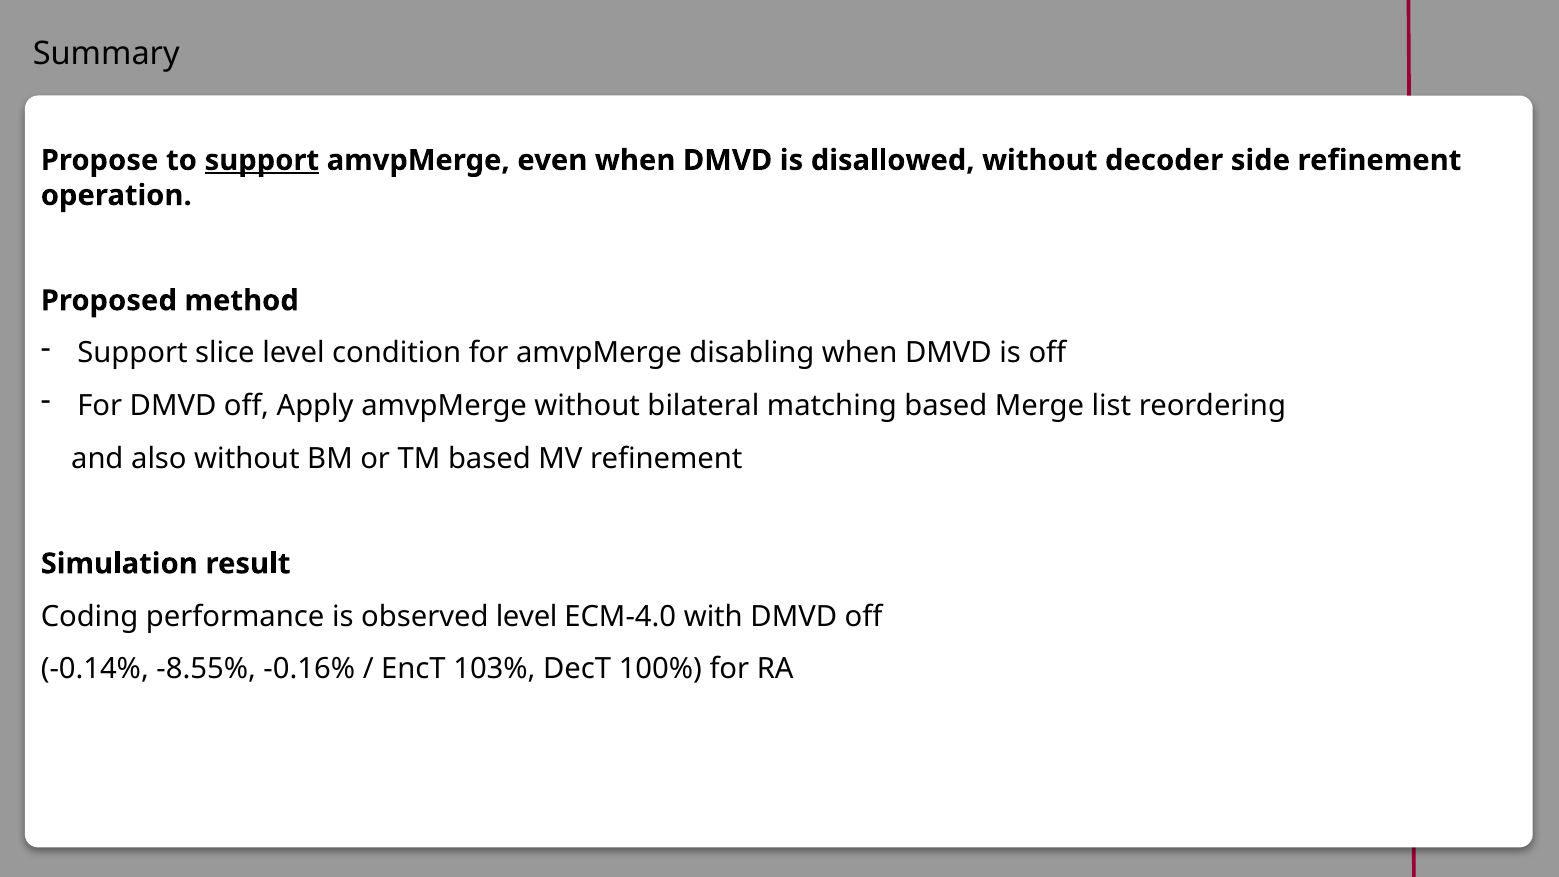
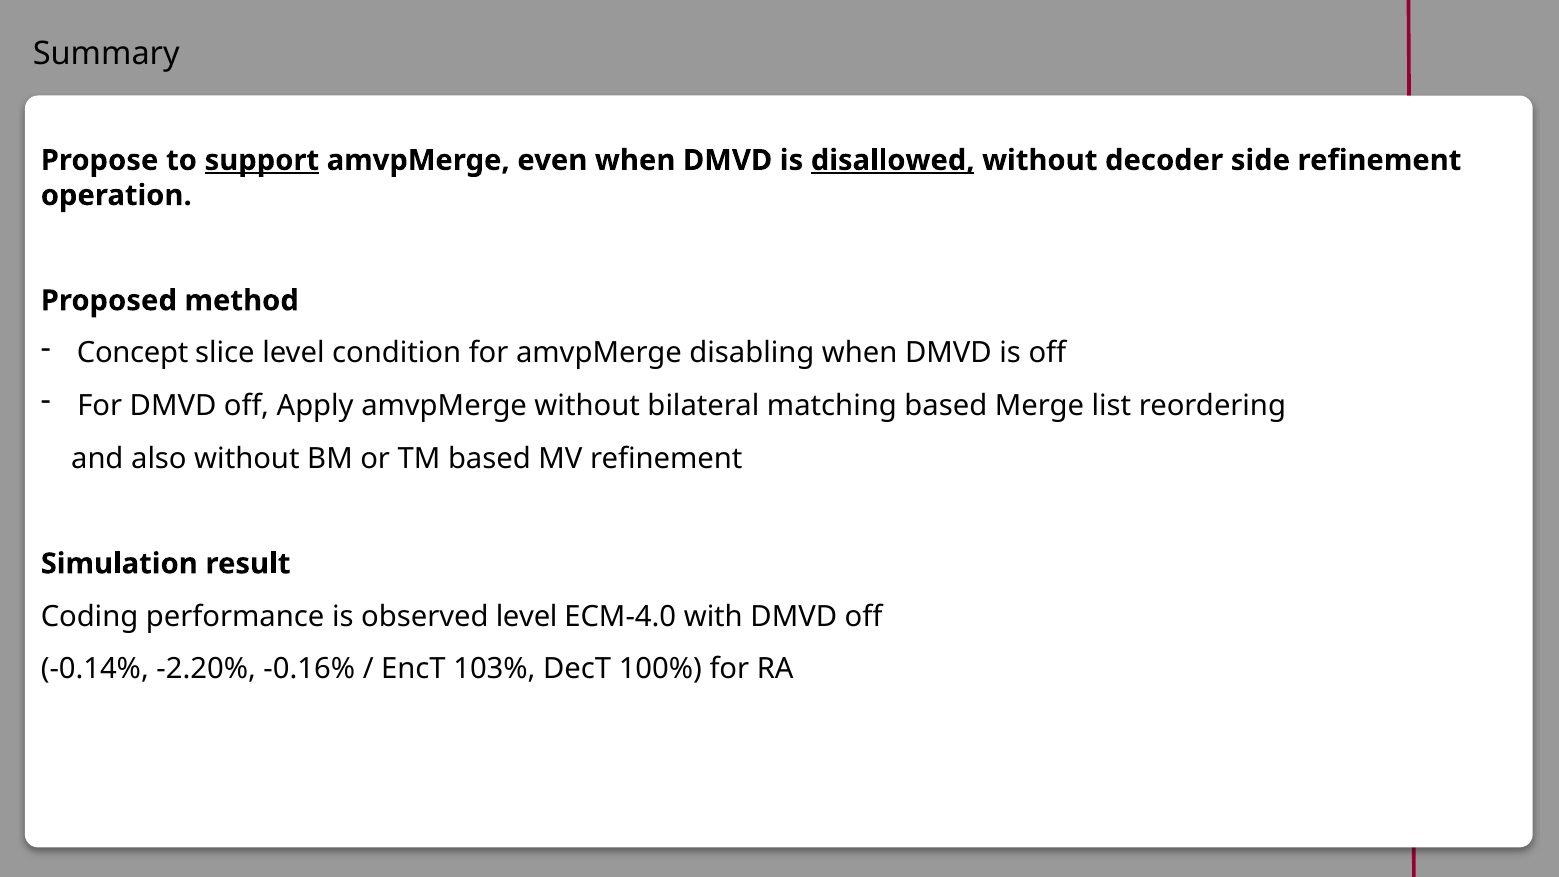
disallowed underline: none -> present (893, 160)
Support: Support -> Concept (133, 353)
-8.55%: -8.55% -> -2.20% (206, 669)
